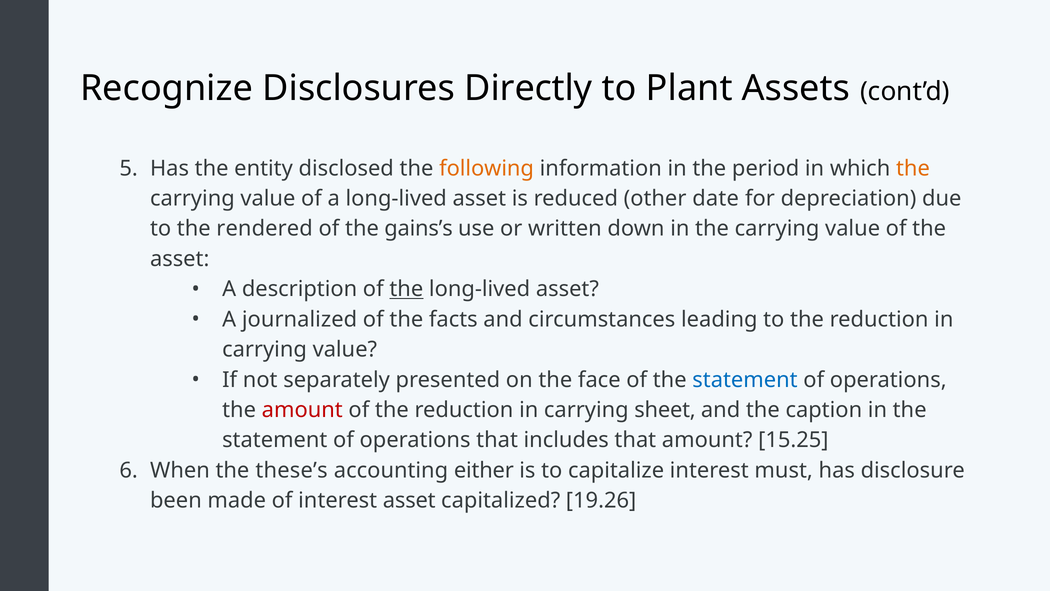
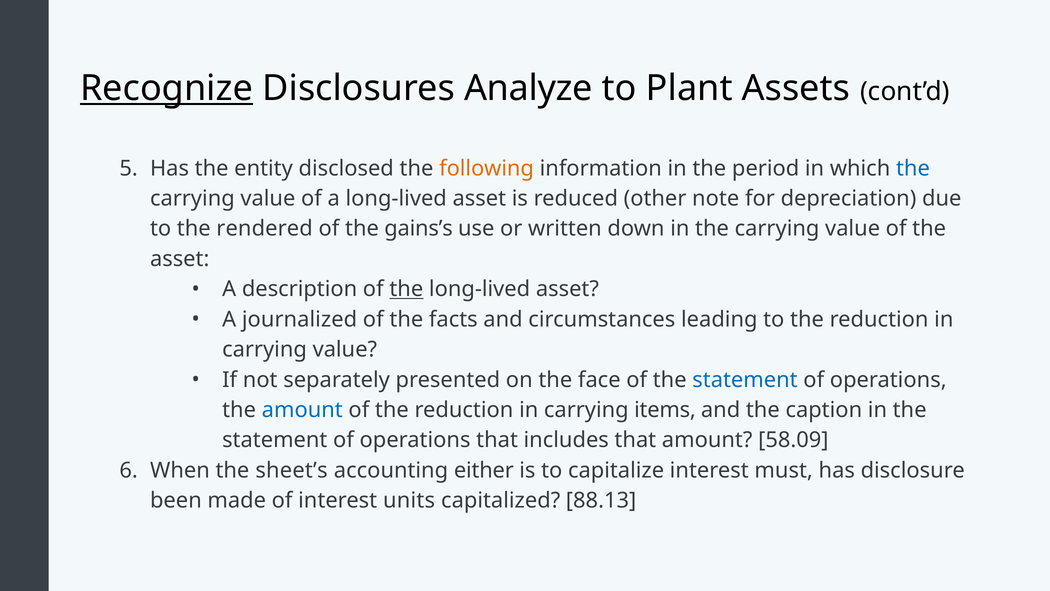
Recognize underline: none -> present (167, 88)
Directly: Directly -> Analyze (528, 88)
the colour: orange -> blue (913, 168)
date: date -> note (716, 198)
amount colour: red -> blue (302, 410)
sheet: sheet -> items (665, 410)
15.25: 15.25 -> 58.09 (793, 440)
these’s: these’s -> sheet’s (292, 470)
interest asset: asset -> units (409, 500)
19.26: 19.26 -> 88.13 (601, 500)
